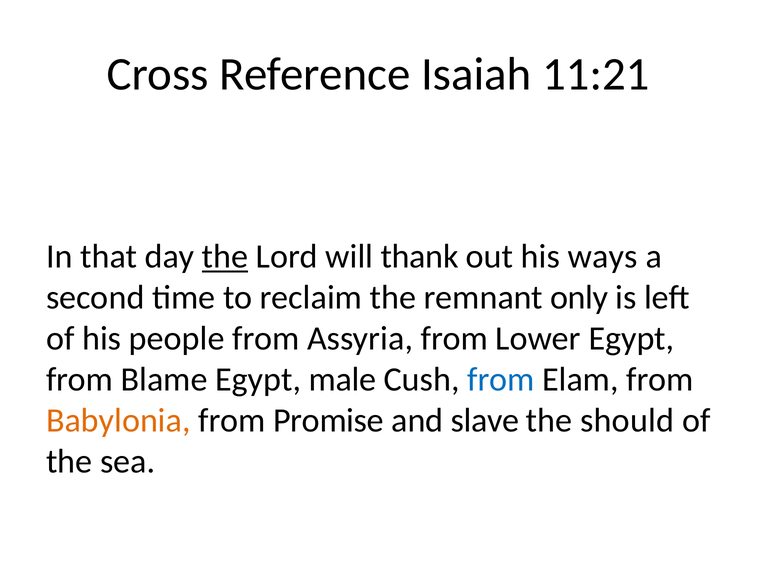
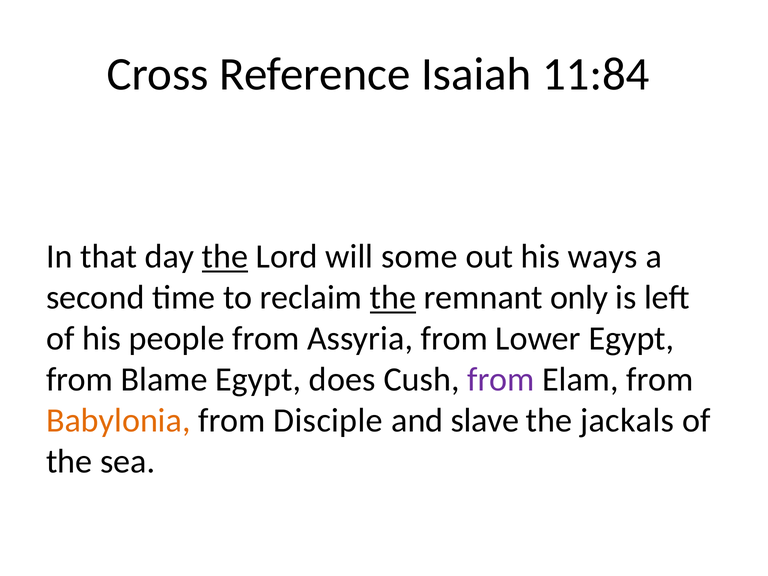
11:21: 11:21 -> 11:84 (596, 74)
thank: thank -> some (419, 257)
the underline: none -> present (393, 298)
male: male -> does (342, 380)
from colour: blue -> purple (501, 380)
Promise: Promise -> Disciple (328, 421)
should: should -> jackals (627, 421)
